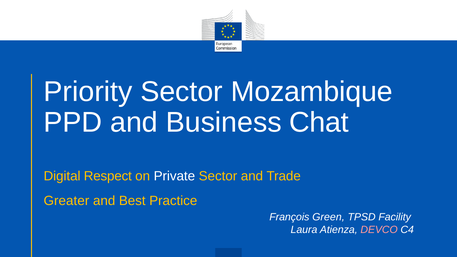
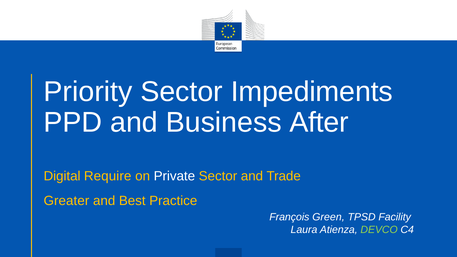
Mozambique: Mozambique -> Impediments (312, 92)
Chat: Chat -> After (319, 123)
Respect: Respect -> Require (108, 176)
DEVCO colour: pink -> light green (379, 230)
